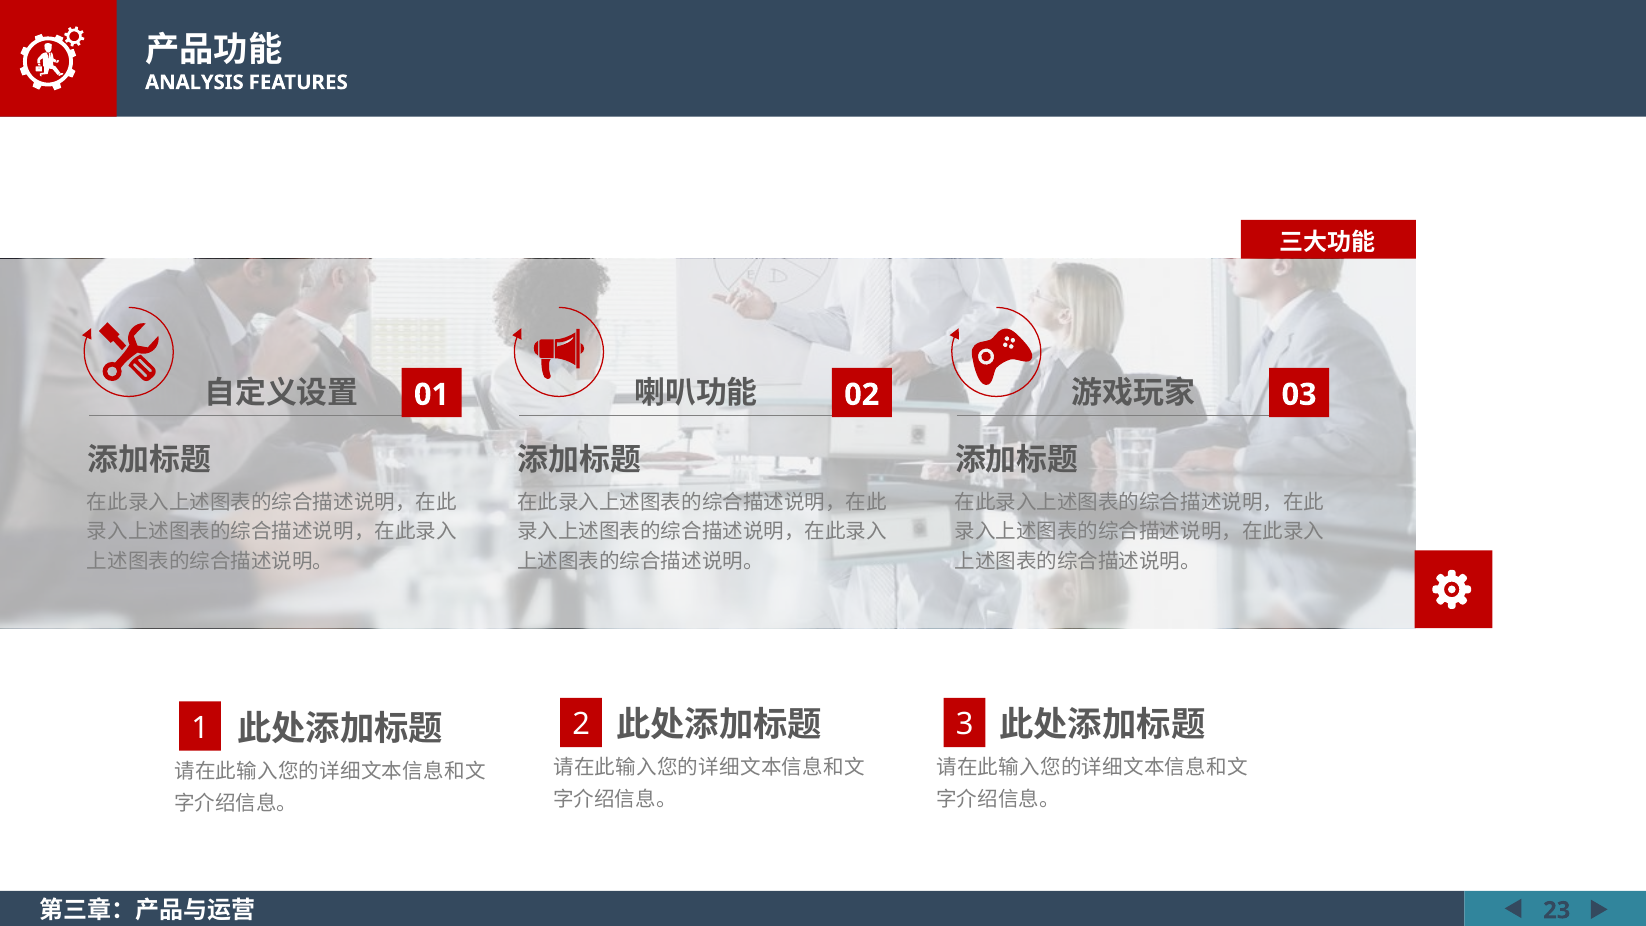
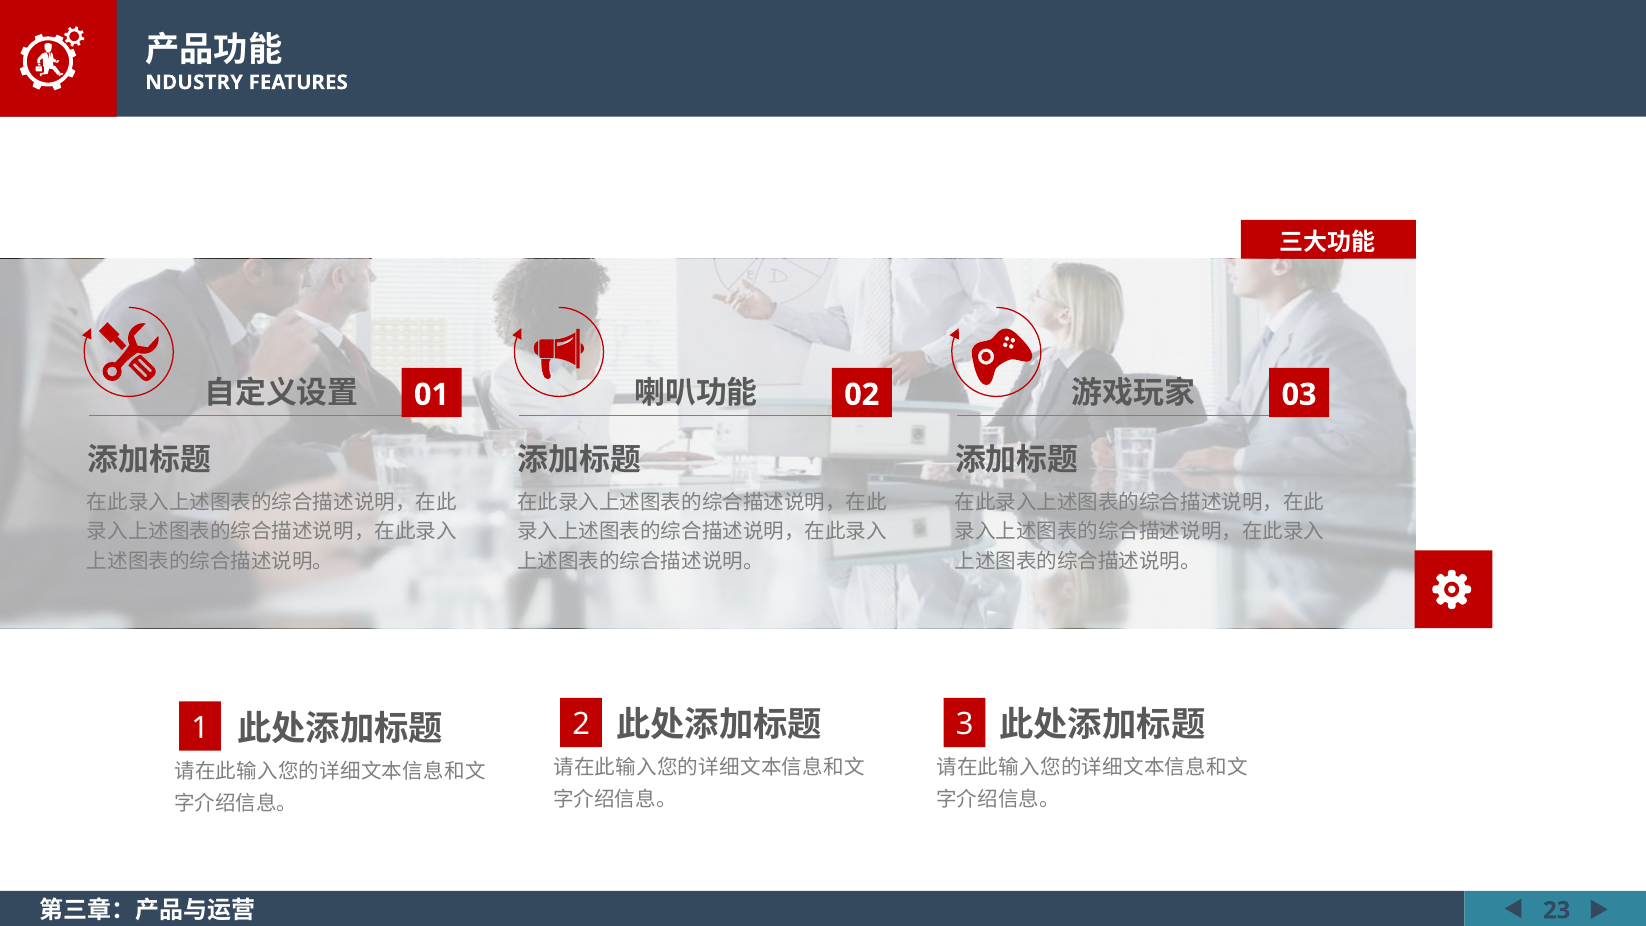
ANALYSIS: ANALYSIS -> NDUSTRY (194, 82)
